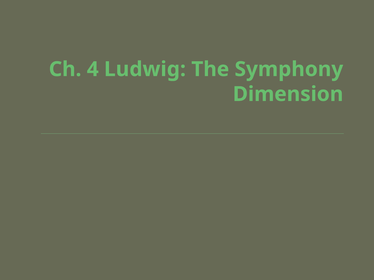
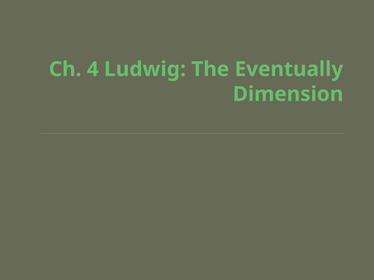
Symphony: Symphony -> Eventually (289, 69)
